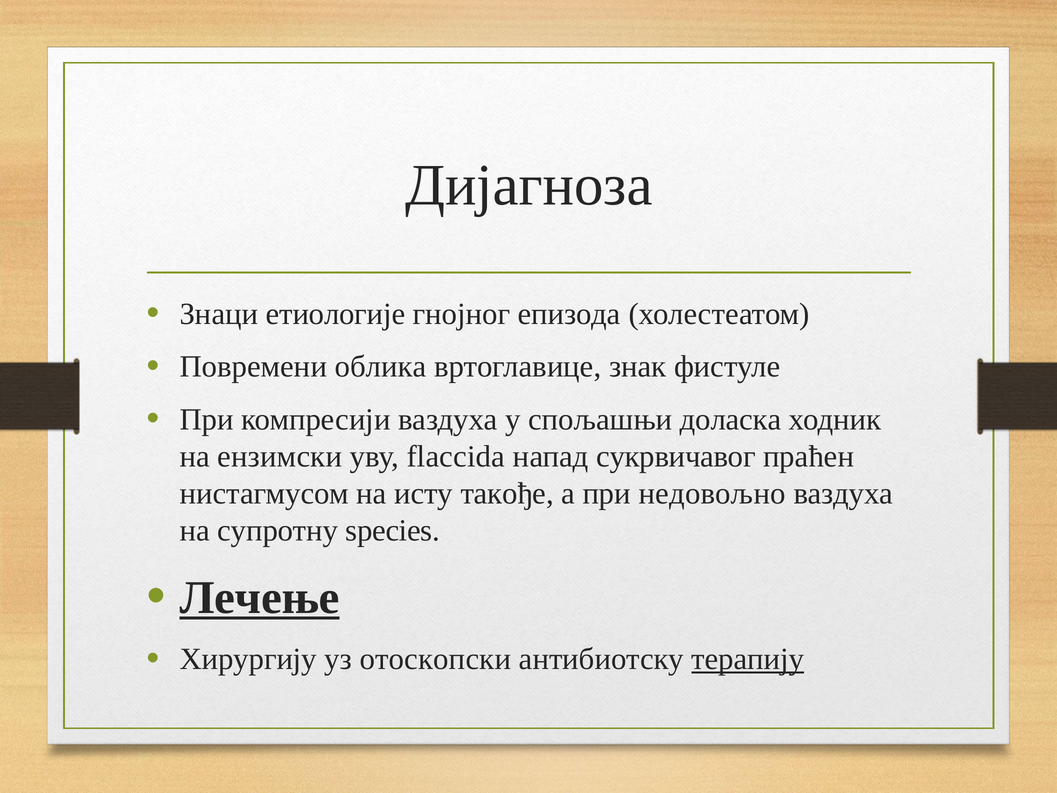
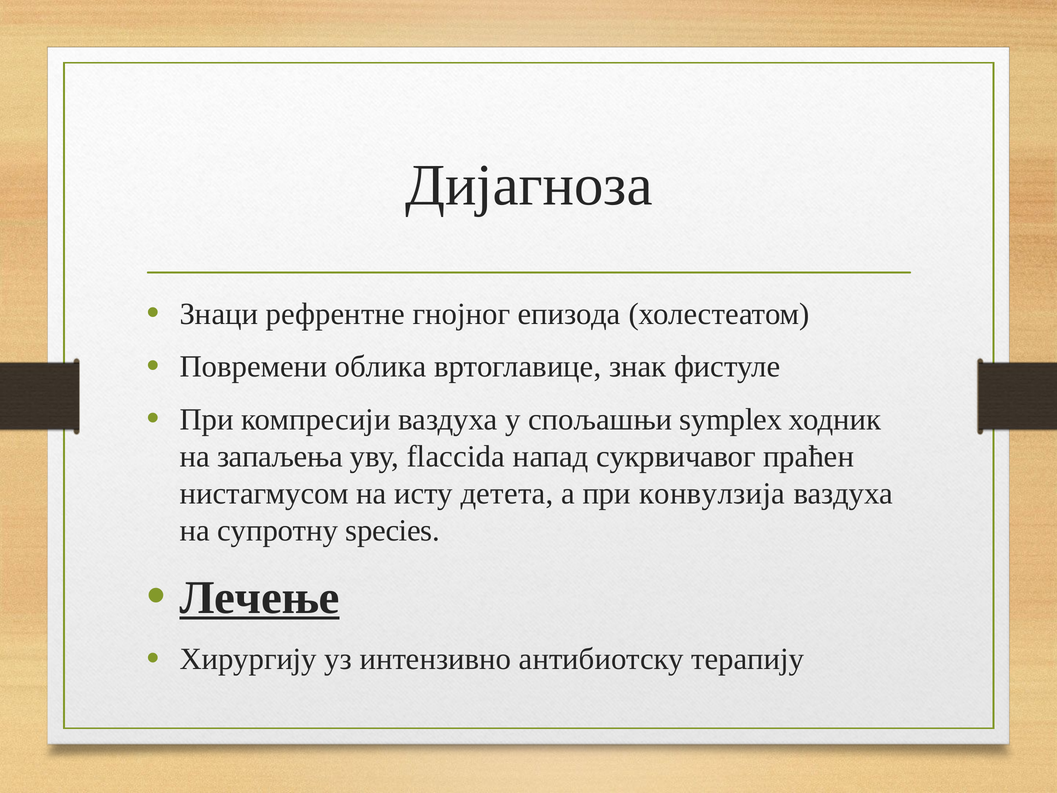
етиологије: етиологије -> рефрентне (335, 314)
доласка: доласка -> symplex (731, 419)
ензимски: ензимски -> запаљења (280, 456)
такође: такође -> детета (507, 493)
недовољно: недовољно -> конвулзија (712, 493)
отоскопски: отоскопски -> интензивно (435, 659)
терапију underline: present -> none (748, 659)
